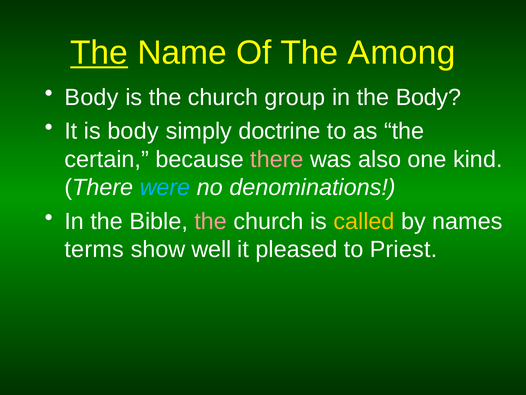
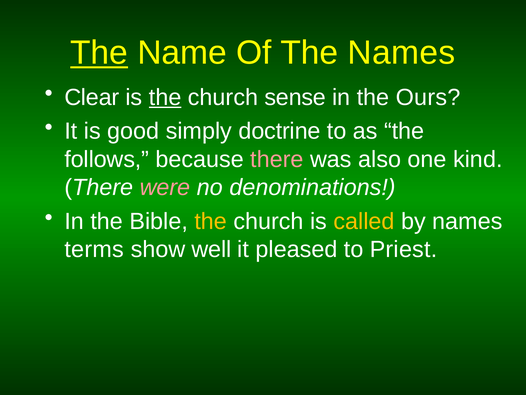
The Among: Among -> Names (402, 53)
Body: Body -> Clear (92, 97)
the underline: none -> present (165, 97)
group: group -> sense (295, 97)
the Body: Body -> Ours (428, 97)
is body: body -> good (133, 131)
certain: certain -> follows (107, 159)
were colour: light blue -> pink (165, 187)
the colour: pink -> yellow (211, 221)
